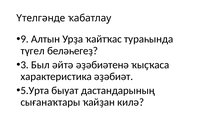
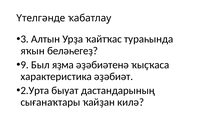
9: 9 -> 3 (25, 39)
түгел: түгел -> яҡын (33, 51)
3: 3 -> 9 (25, 65)
әйтә: әйтә -> яҙма (63, 65)
5.Урта: 5.Урта -> 2.Урта (35, 90)
